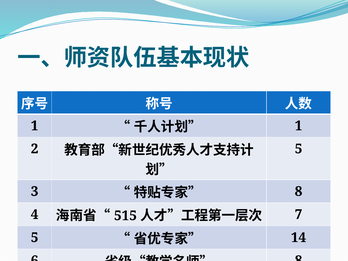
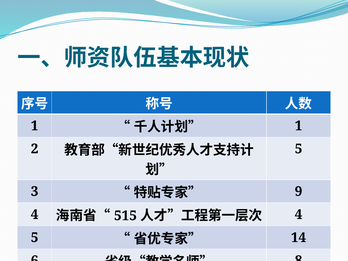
8: 8 -> 9 (299, 191)
7: 7 -> 4 (299, 214)
